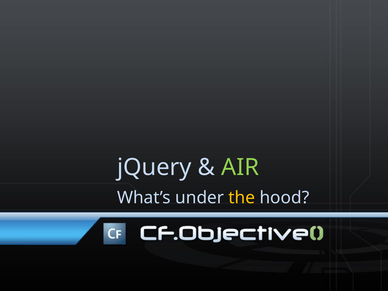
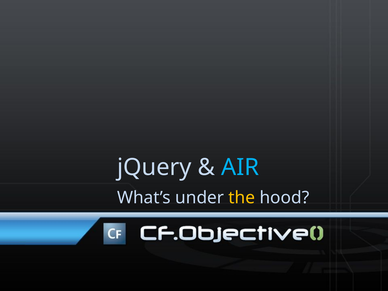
AIR colour: light green -> light blue (240, 167)
